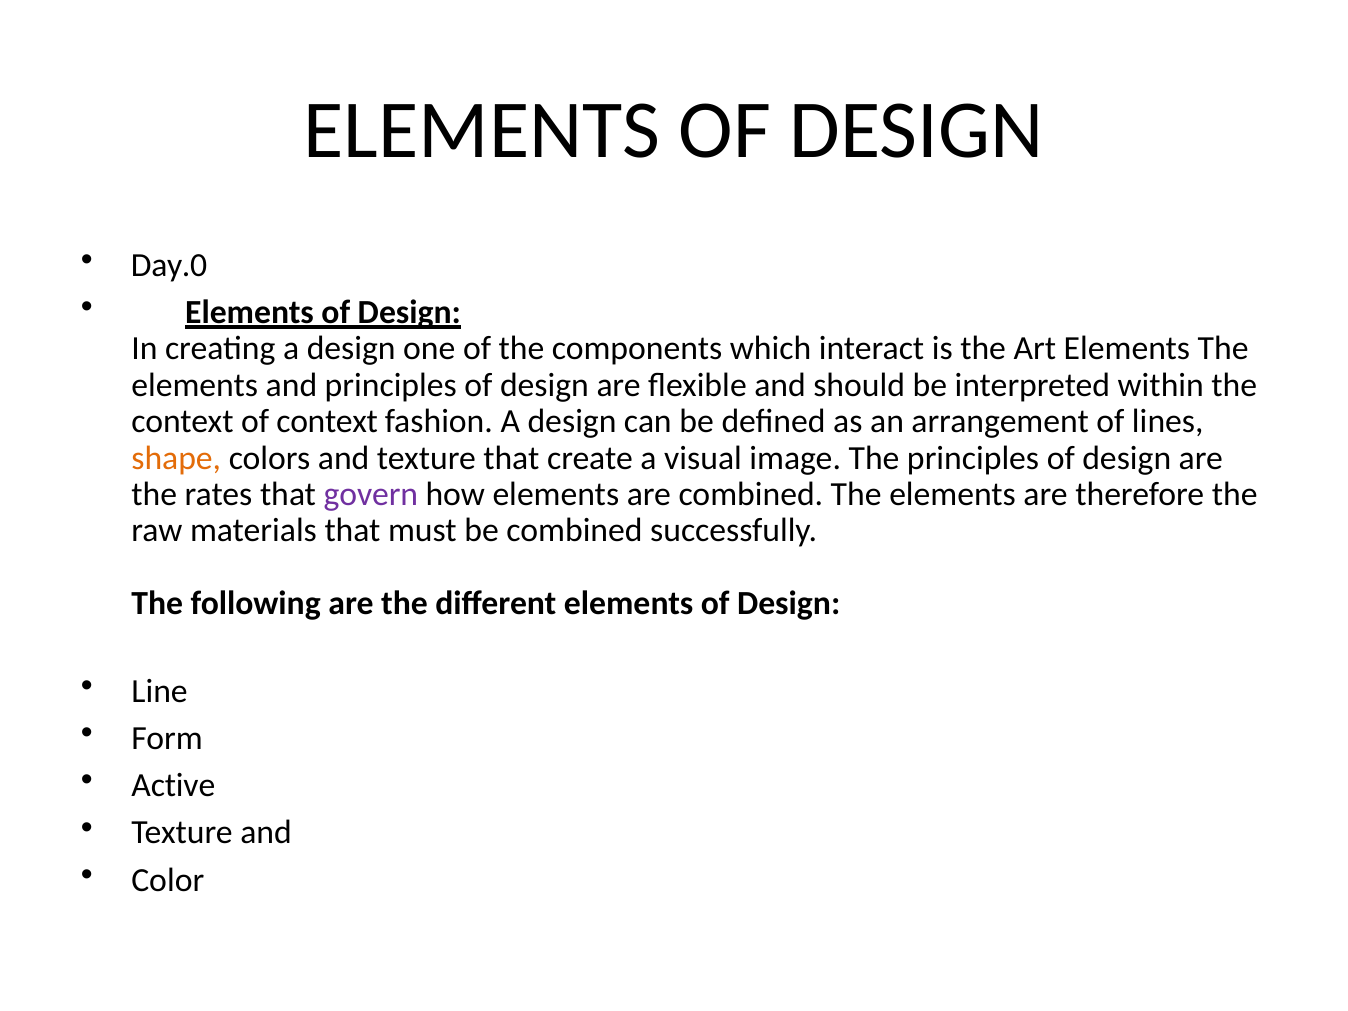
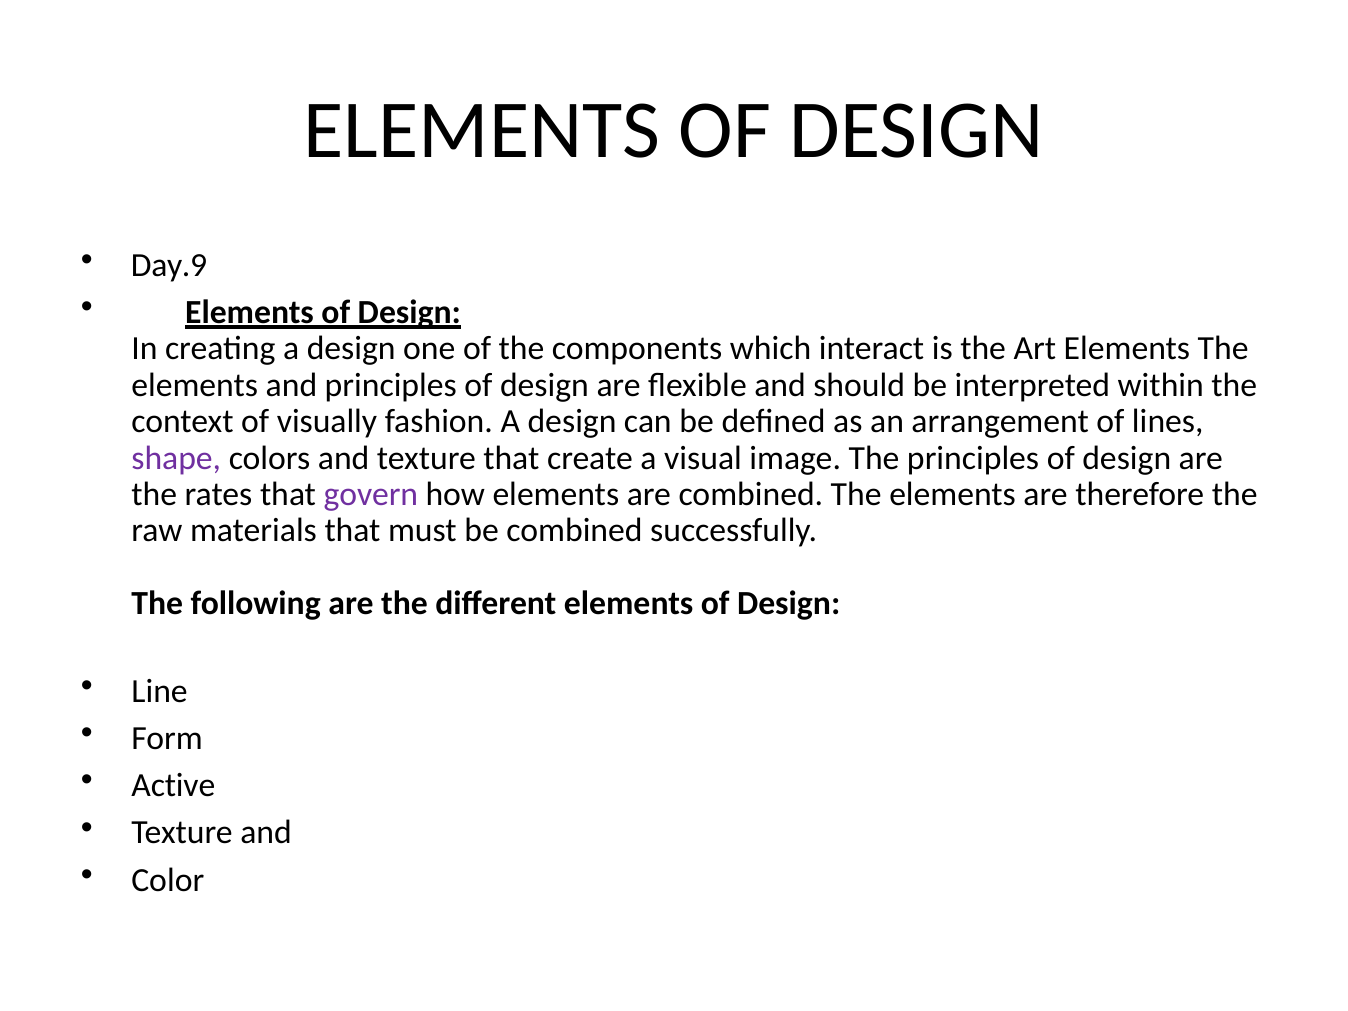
Day.0: Day.0 -> Day.9 (169, 265)
of context: context -> visually (327, 422)
shape colour: orange -> purple (176, 458)
